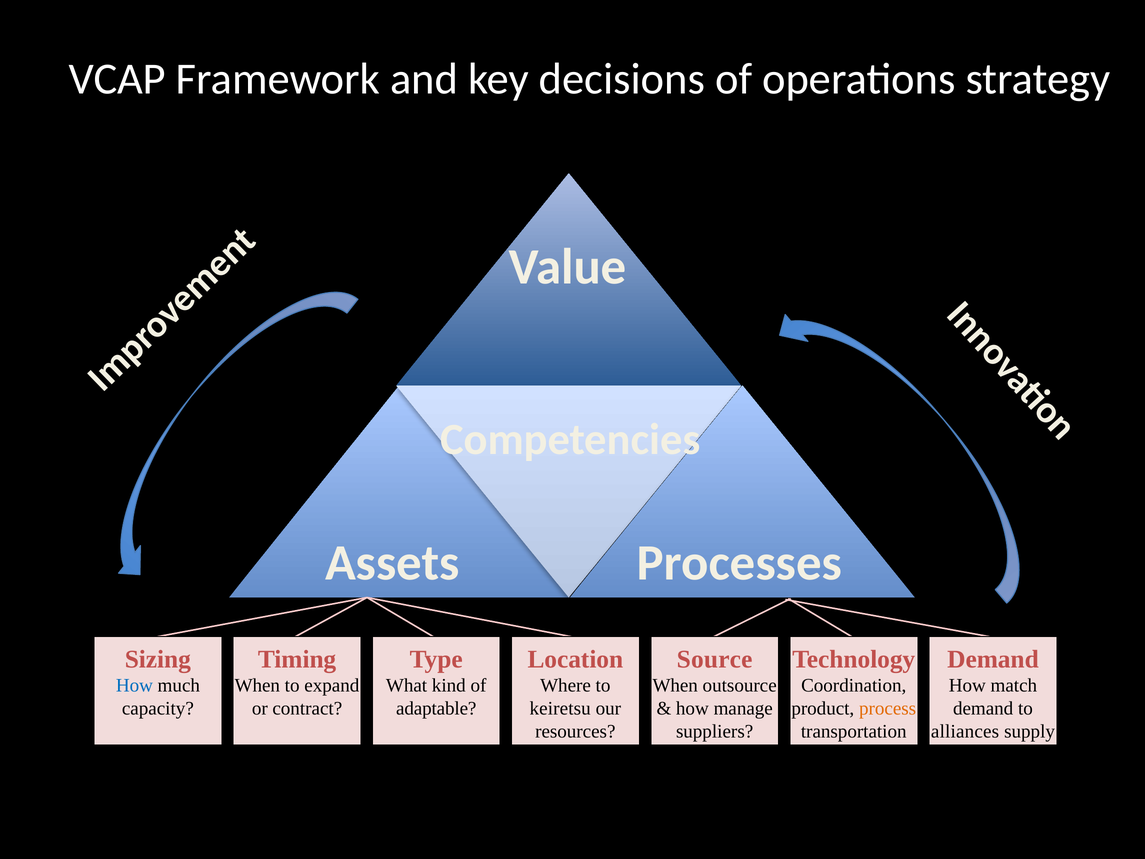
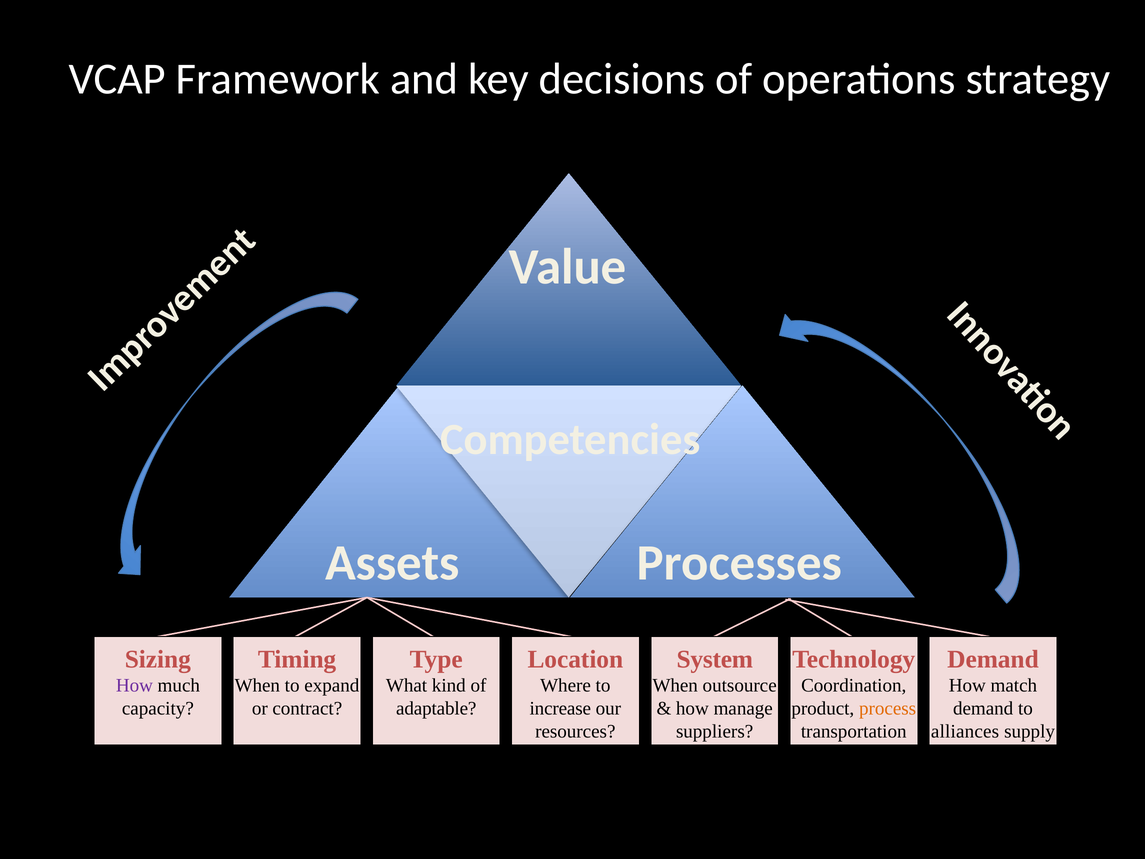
Source: Source -> System (715, 659)
How colour: blue -> purple (134, 685)
keiretsu: keiretsu -> increase (560, 708)
